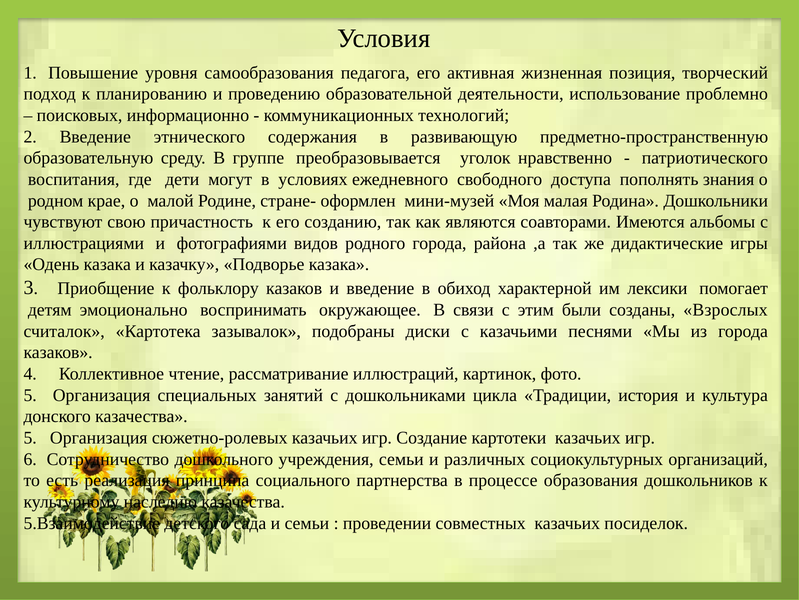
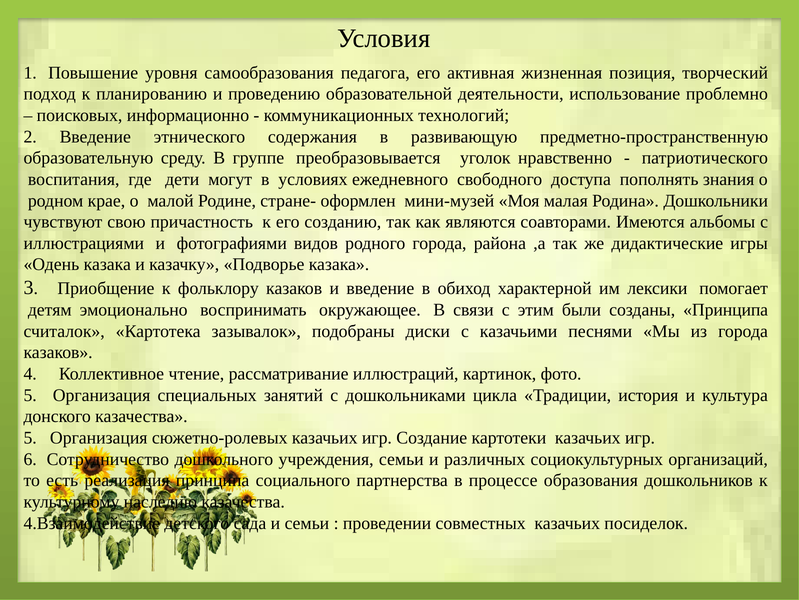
созданы Взрослых: Взрослых -> Принципа (726, 310)
5.Взаимодействие: 5.Взаимодействие -> 4.Взаимодействие (92, 523)
